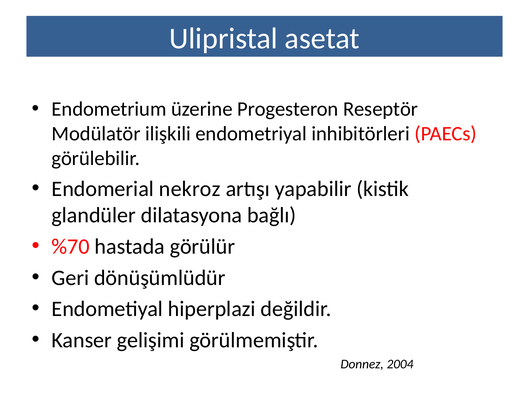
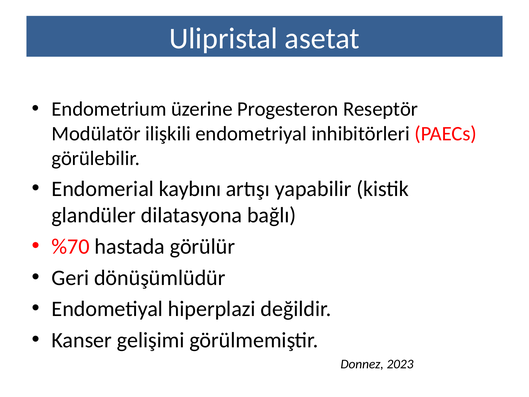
nekroz: nekroz -> kaybını (190, 189)
2004: 2004 -> 2023 (400, 364)
